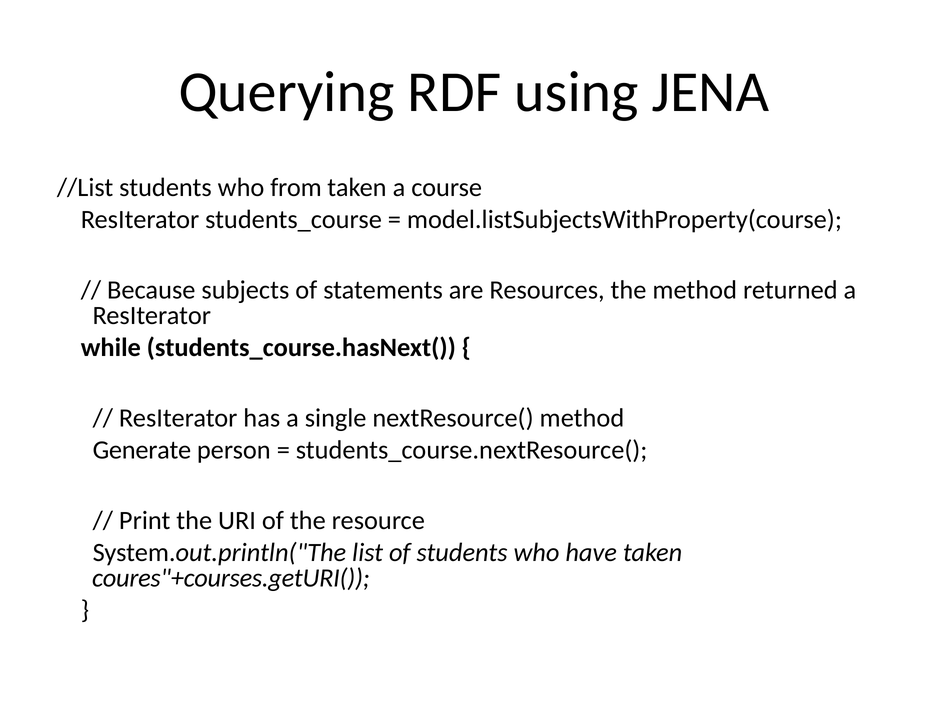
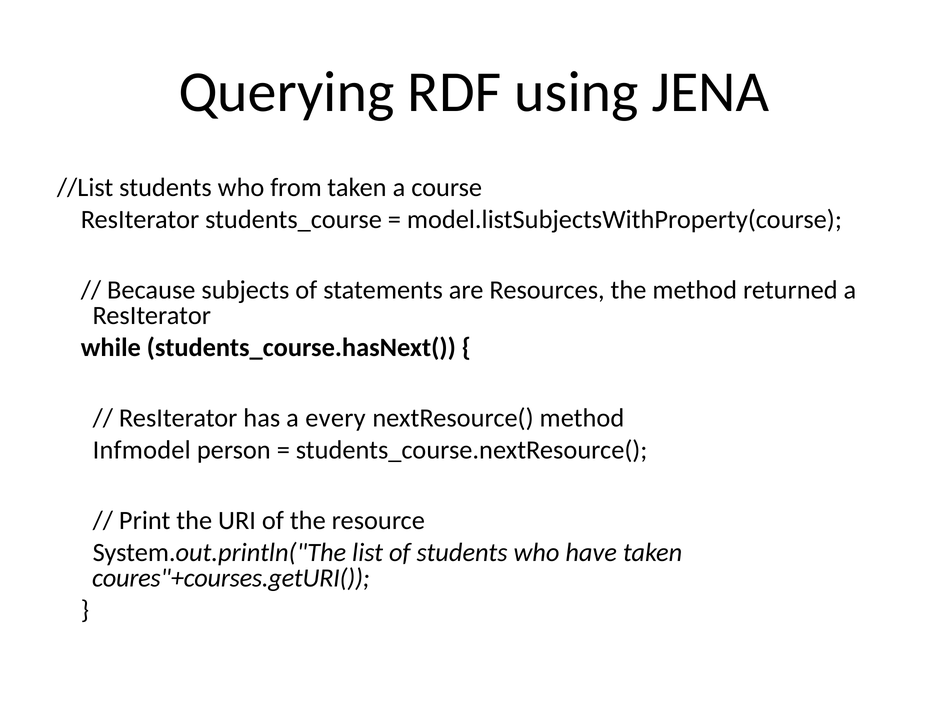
single: single -> every (335, 418)
Generate: Generate -> Infmodel (142, 450)
